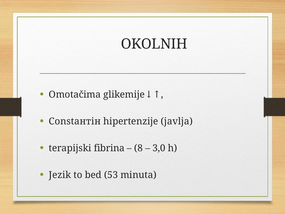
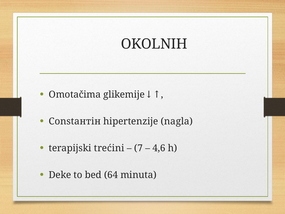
javlja: javlja -> nagla (177, 121)
fibrina: fibrina -> trećini (109, 148)
8: 8 -> 7 (138, 148)
3,0: 3,0 -> 4,6 (159, 148)
Jezik: Jezik -> Deke (60, 175)
53: 53 -> 64 (111, 175)
